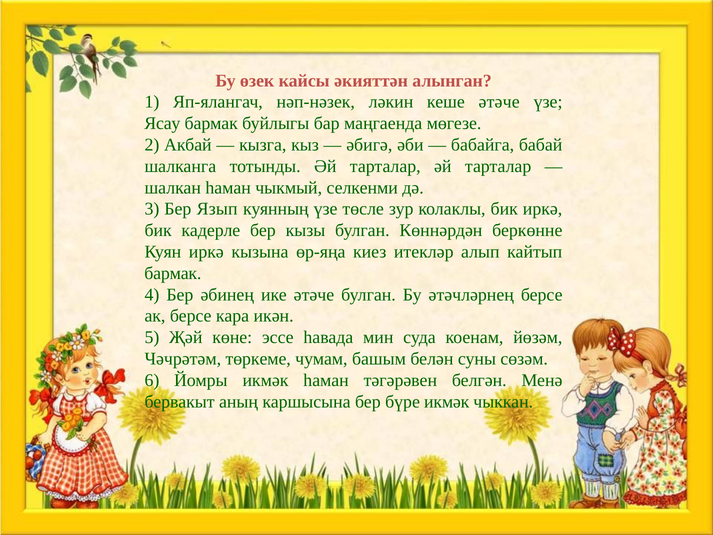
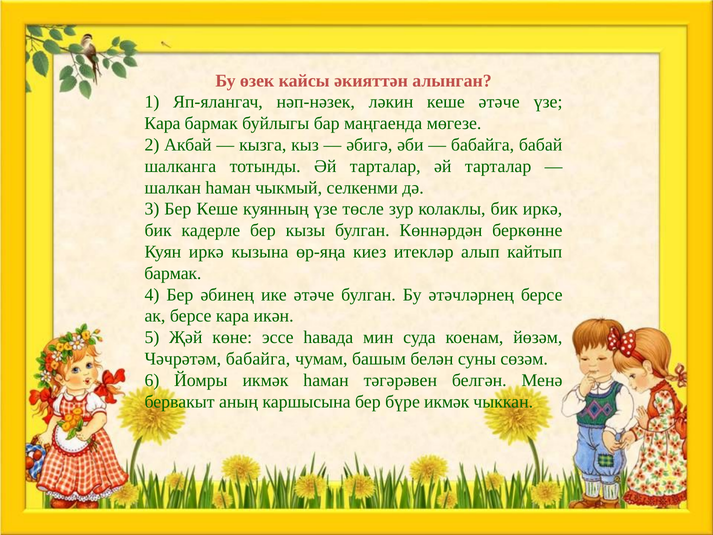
Ясау: Ясау -> Кара (162, 123)
Бер Язып: Язып -> Кеше (217, 209)
Чәчрәтәм төркеме: төркеме -> бабайга (258, 359)
